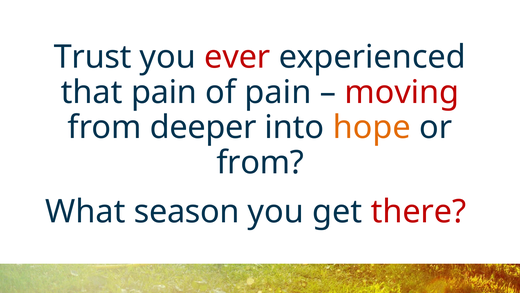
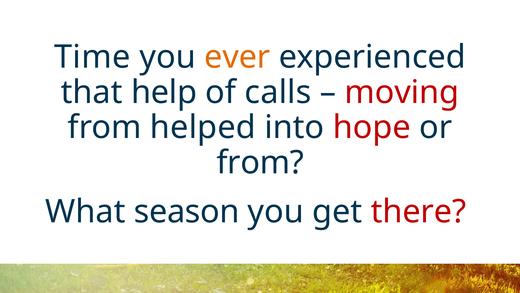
Trust: Trust -> Time (92, 57)
ever colour: red -> orange (237, 57)
that pain: pain -> help (164, 92)
of pain: pain -> calls (278, 92)
deeper: deeper -> helped (203, 127)
hope colour: orange -> red (372, 127)
